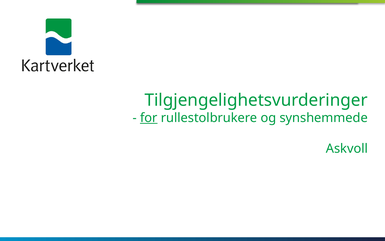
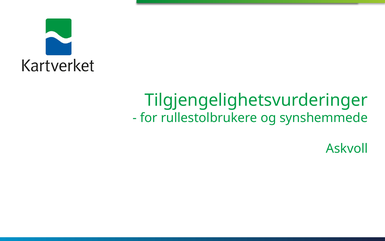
for underline: present -> none (149, 118)
